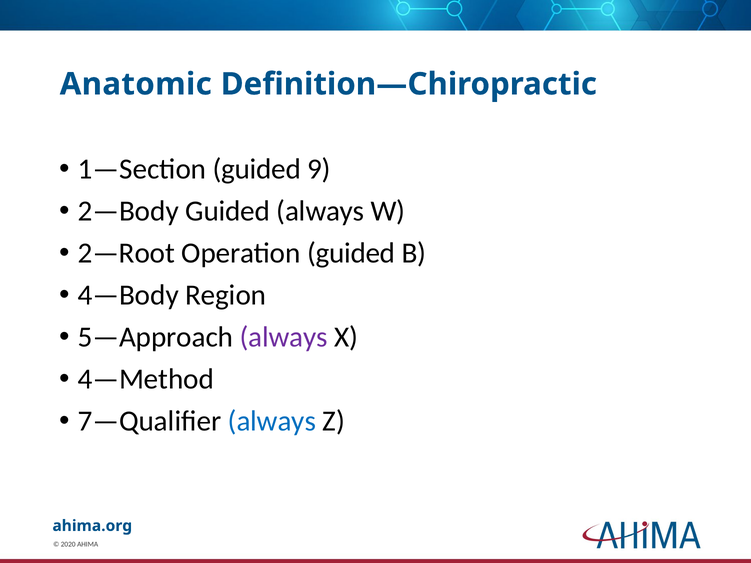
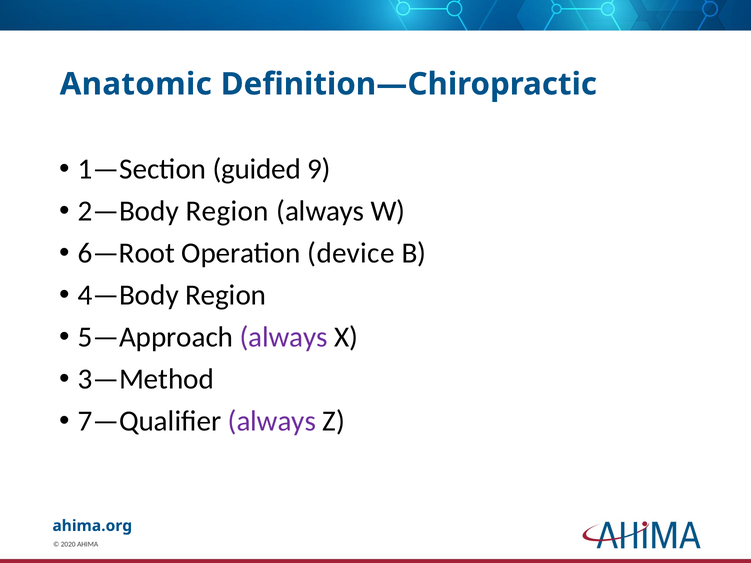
2—Body Guided: Guided -> Region (227, 211)
2—Root: 2—Root -> 6—Root (126, 253)
Operation guided: guided -> device (351, 253)
4—Method: 4—Method -> 3—Method (146, 379)
always colour: blue -> purple (272, 421)
